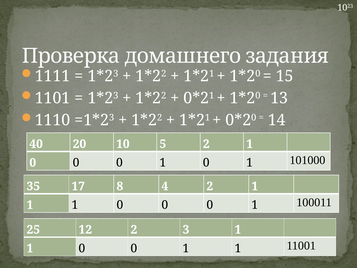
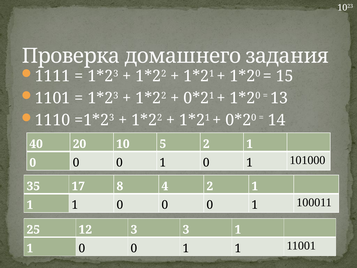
12 2: 2 -> 3 (134, 229)
